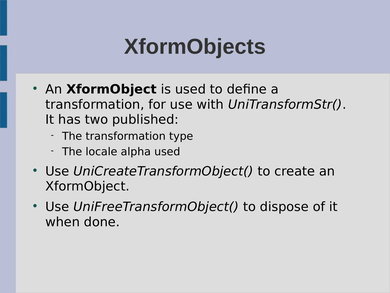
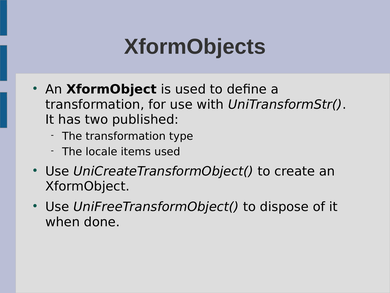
alpha: alpha -> items (136, 152)
